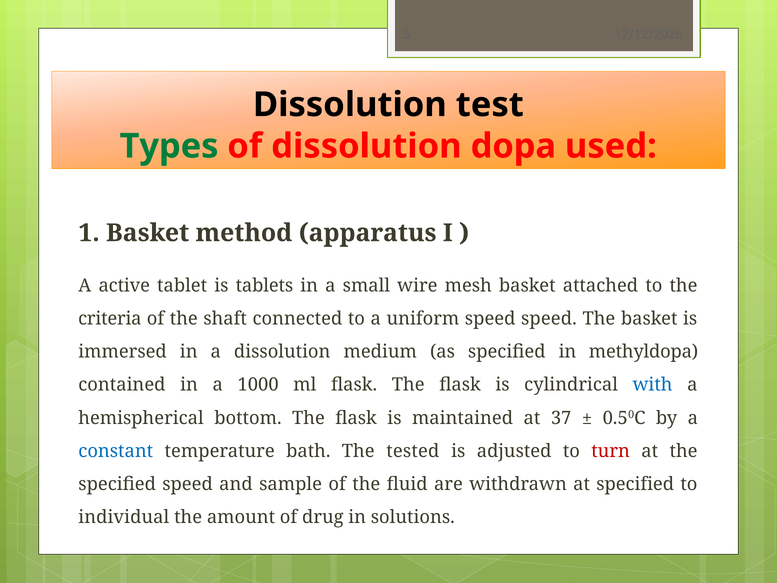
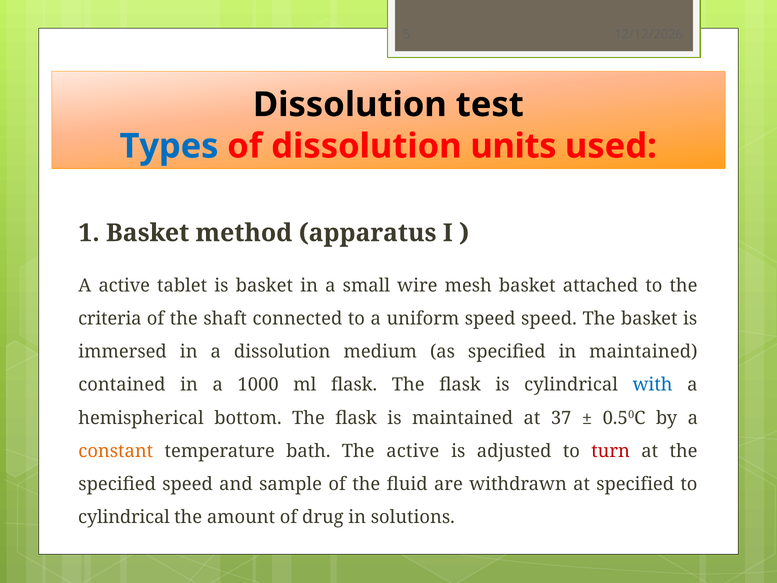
Types colour: green -> blue (169, 146)
dopa: dopa -> units (513, 146)
is tablets: tablets -> basket (264, 286)
in methyldopa: methyldopa -> maintained (643, 352)
constant colour: blue -> orange (116, 451)
The tested: tested -> active (413, 451)
individual: individual -> cylindrical (124, 517)
